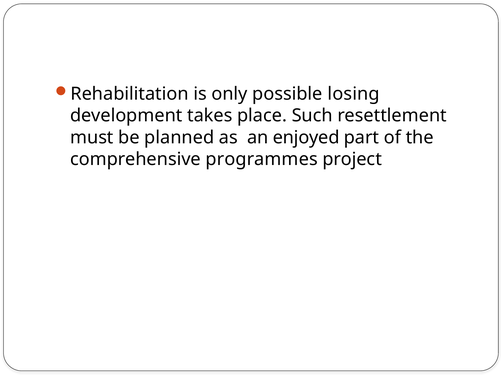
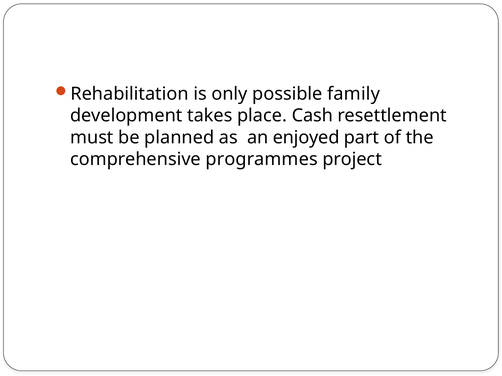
losing: losing -> family (354, 94)
Such: Such -> Cash (312, 116)
